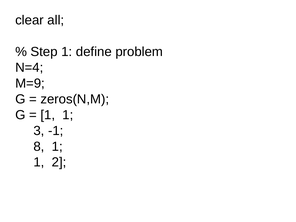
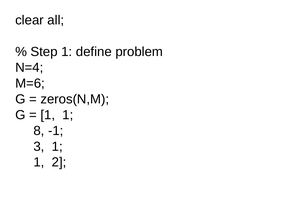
M=9: M=9 -> M=6 (30, 83)
3: 3 -> 8 (39, 131)
8: 8 -> 3 (39, 146)
